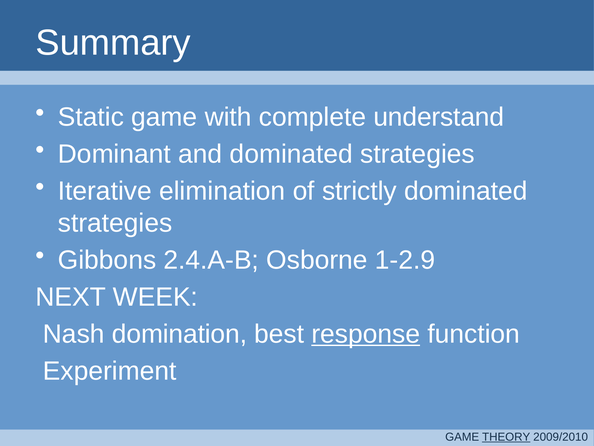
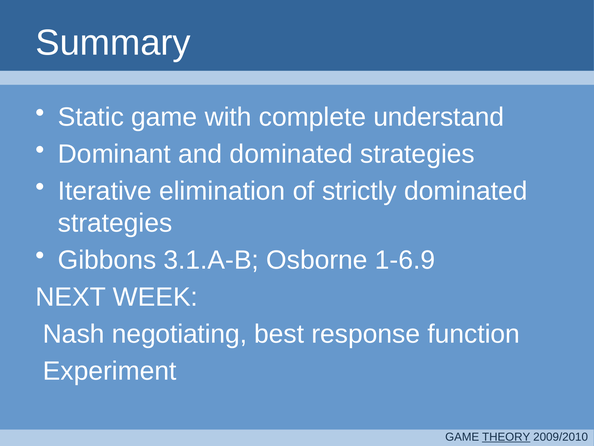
2.4.A-B: 2.4.A-B -> 3.1.A-B (211, 260)
1-2.9: 1-2.9 -> 1-6.9 (405, 260)
domination: domination -> negotiating (179, 334)
response underline: present -> none (366, 334)
